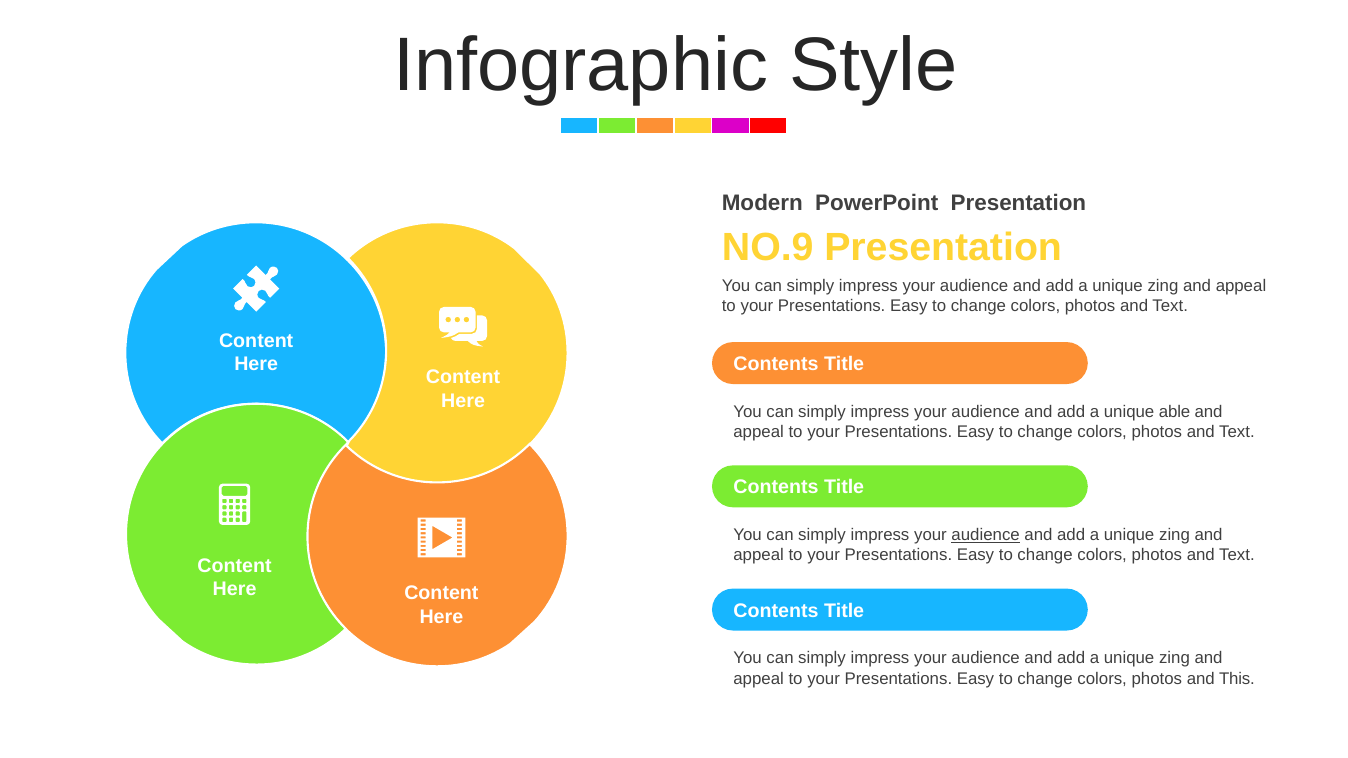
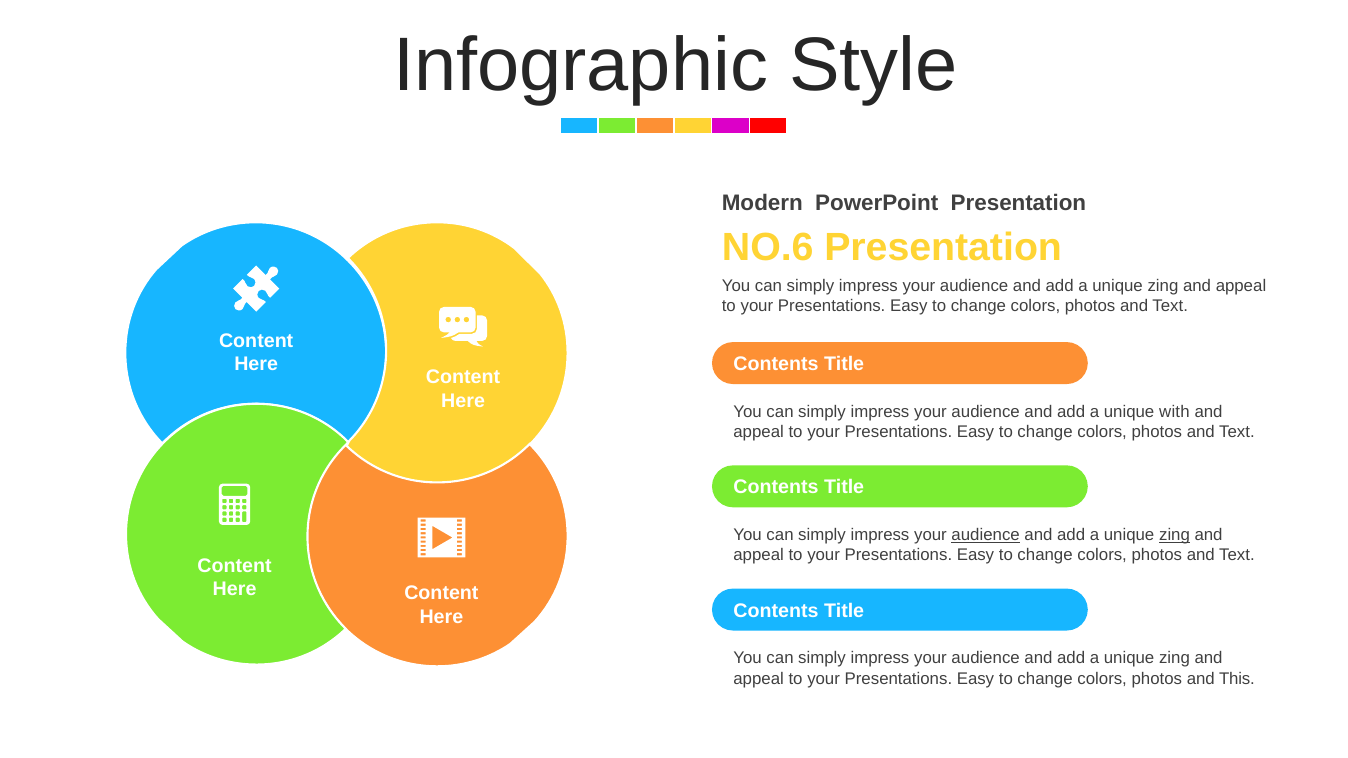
NO.9: NO.9 -> NO.6 (768, 247)
able: able -> with (1174, 412)
zing underline: none -> present (1175, 535)
